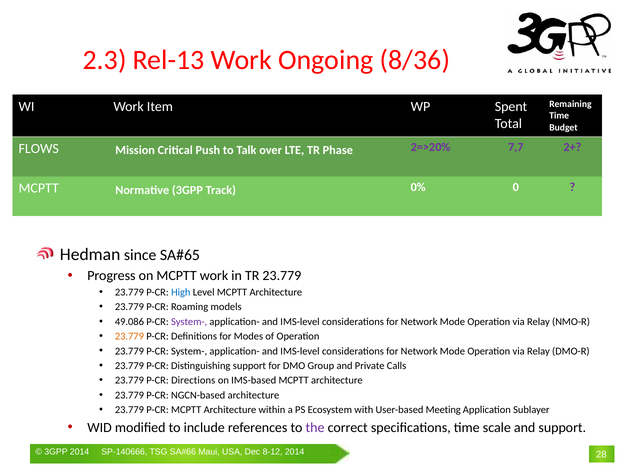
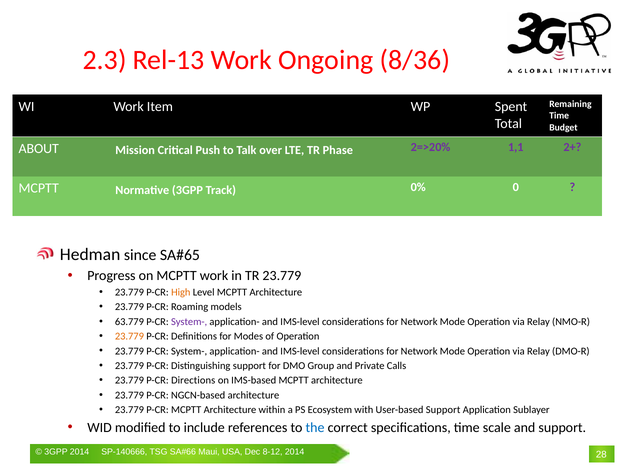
FLOWS: FLOWS -> ABOUT (39, 148)
7,7: 7,7 -> 1,1 (516, 147)
High colour: blue -> orange (181, 292)
49.086: 49.086 -> 63.779 (129, 322)
User-based Meeting: Meeting -> Support (443, 410)
the colour: purple -> blue (315, 427)
